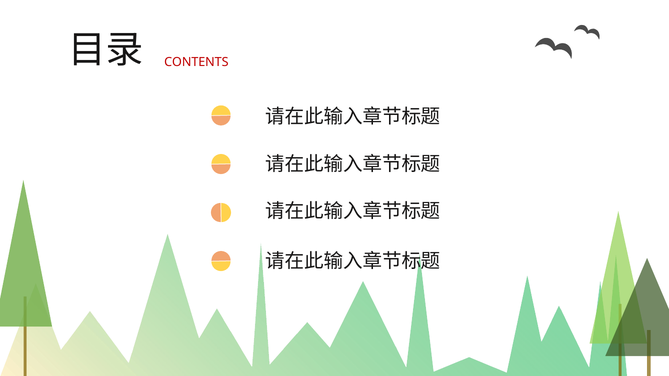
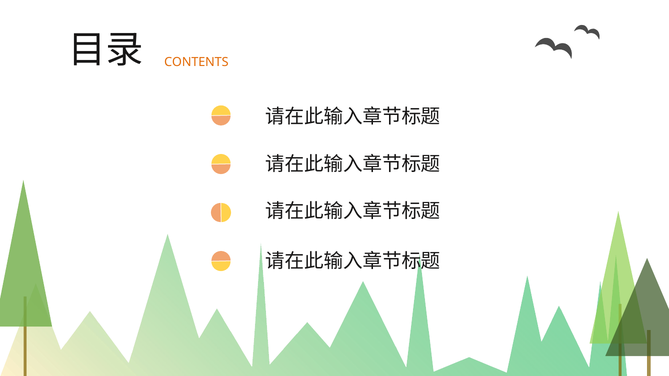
CONTENTS colour: red -> orange (196, 62)
